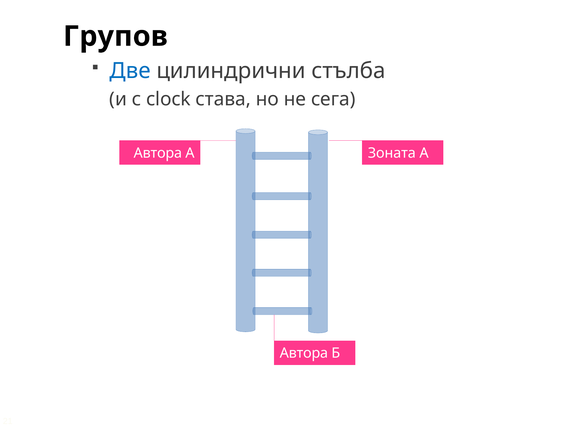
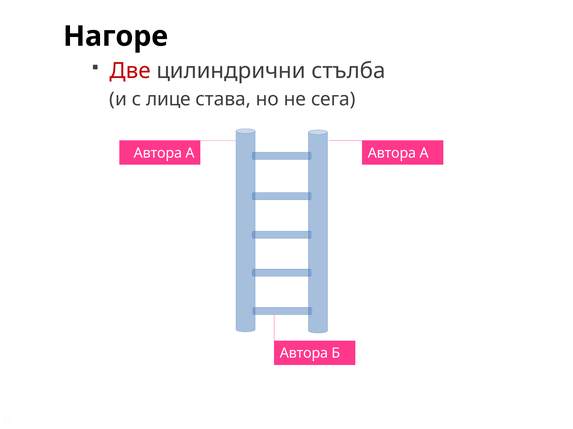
Групов: Групов -> Нагоре (116, 36)
Две colour: blue -> red (130, 71)
clock: clock -> лице (168, 99)
Зоната: Зоната -> Автора (392, 153)
